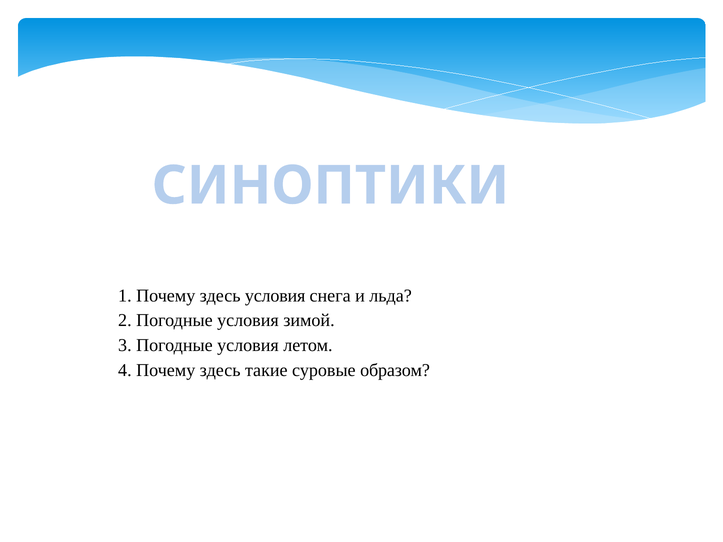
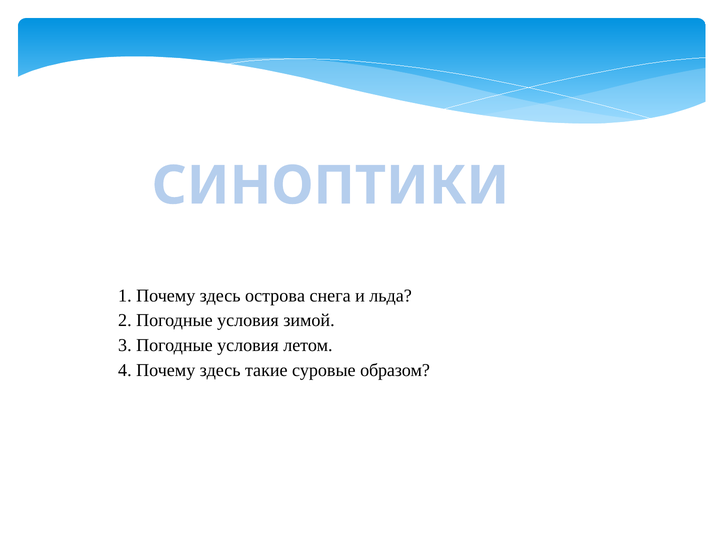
здесь условия: условия -> острова (275, 296)
